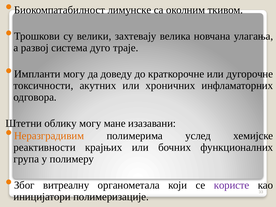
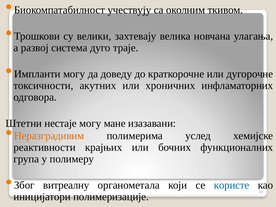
лимунске: лимунске -> учествују (129, 10)
облику: облику -> нестаје (61, 123)
користе colour: purple -> blue (232, 185)
